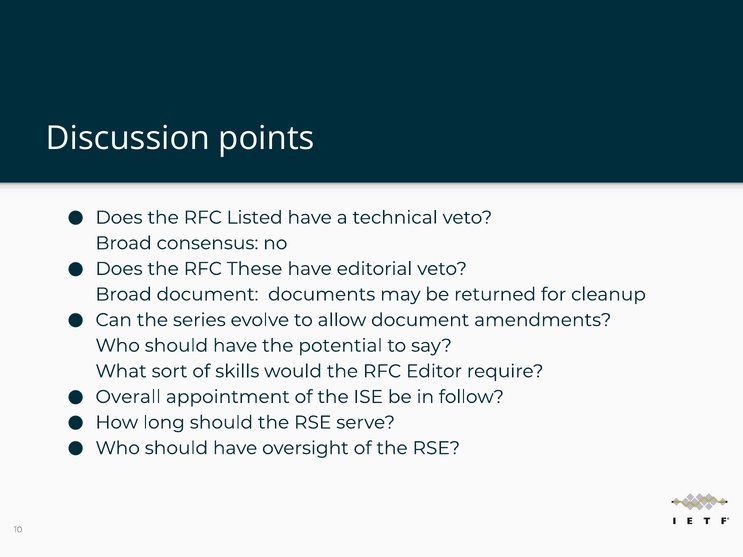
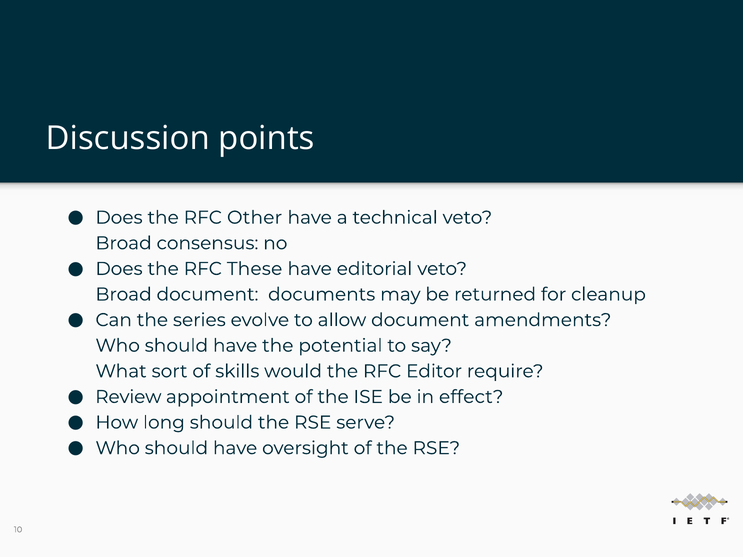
Listed: Listed -> Other (255, 218)
Overall: Overall -> Review (128, 397)
follow: follow -> effect (471, 397)
